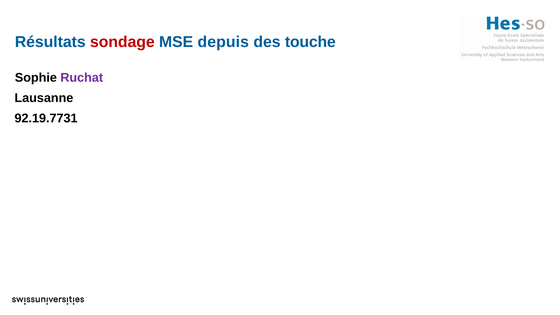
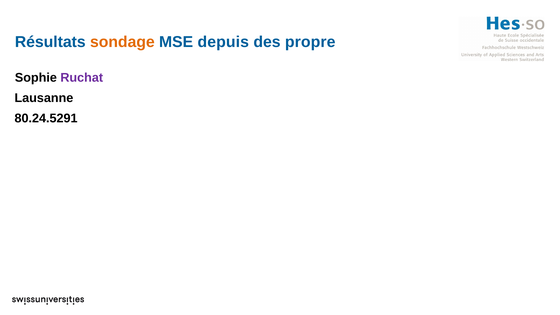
sondage colour: red -> orange (122, 42)
touche: touche -> propre (310, 42)
92.19.7731: 92.19.7731 -> 80.24.5291 (46, 118)
